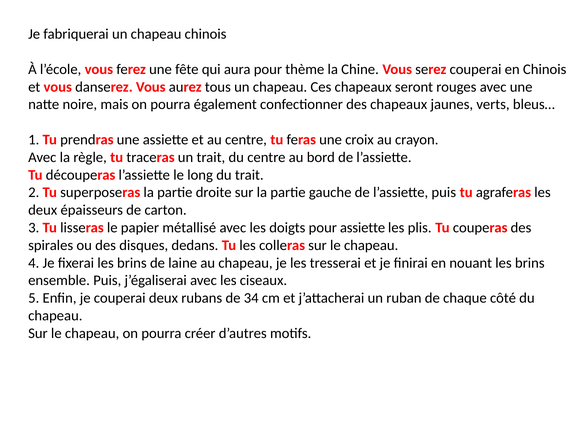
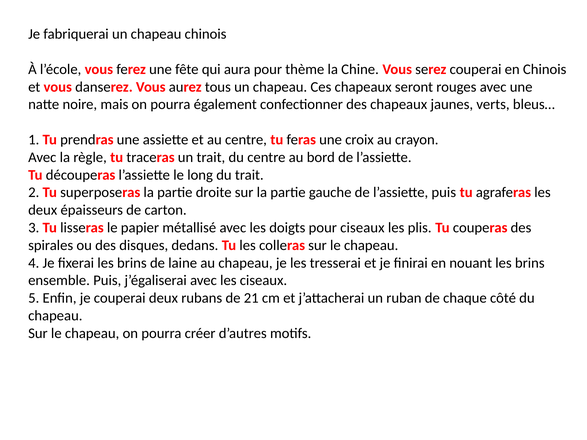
pour assiette: assiette -> ciseaux (362, 228)
34: 34 -> 21 (251, 298)
